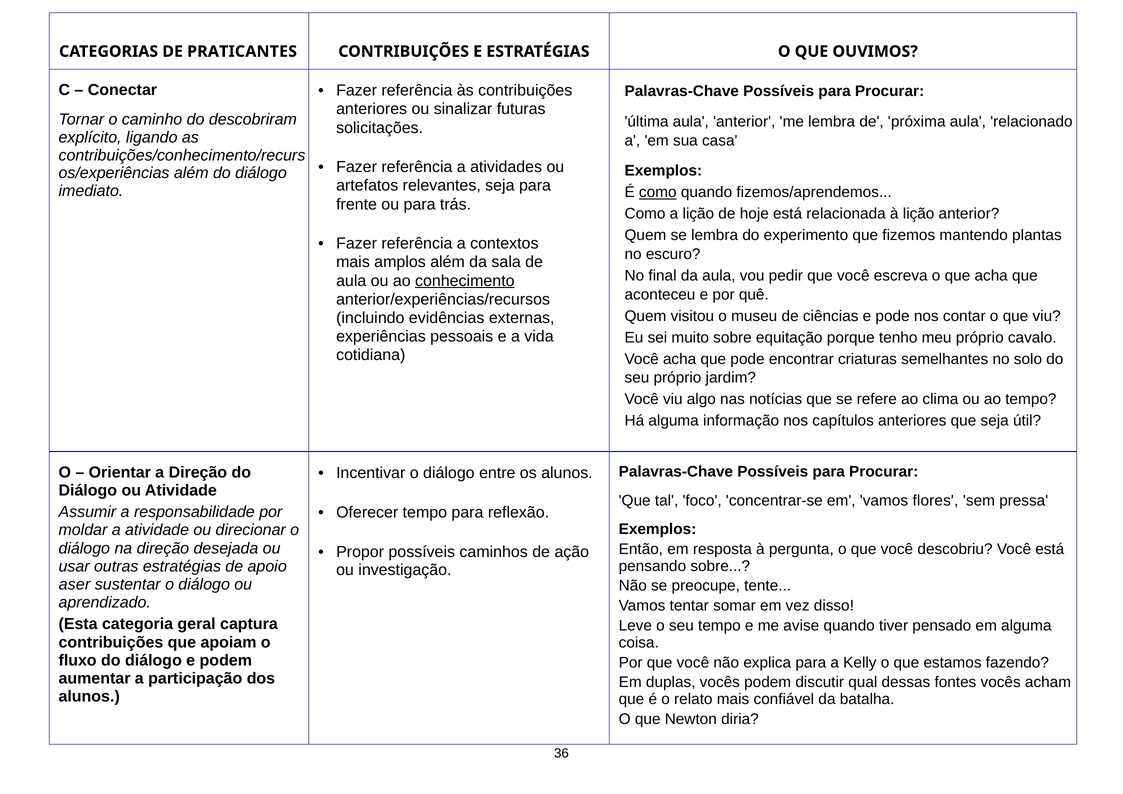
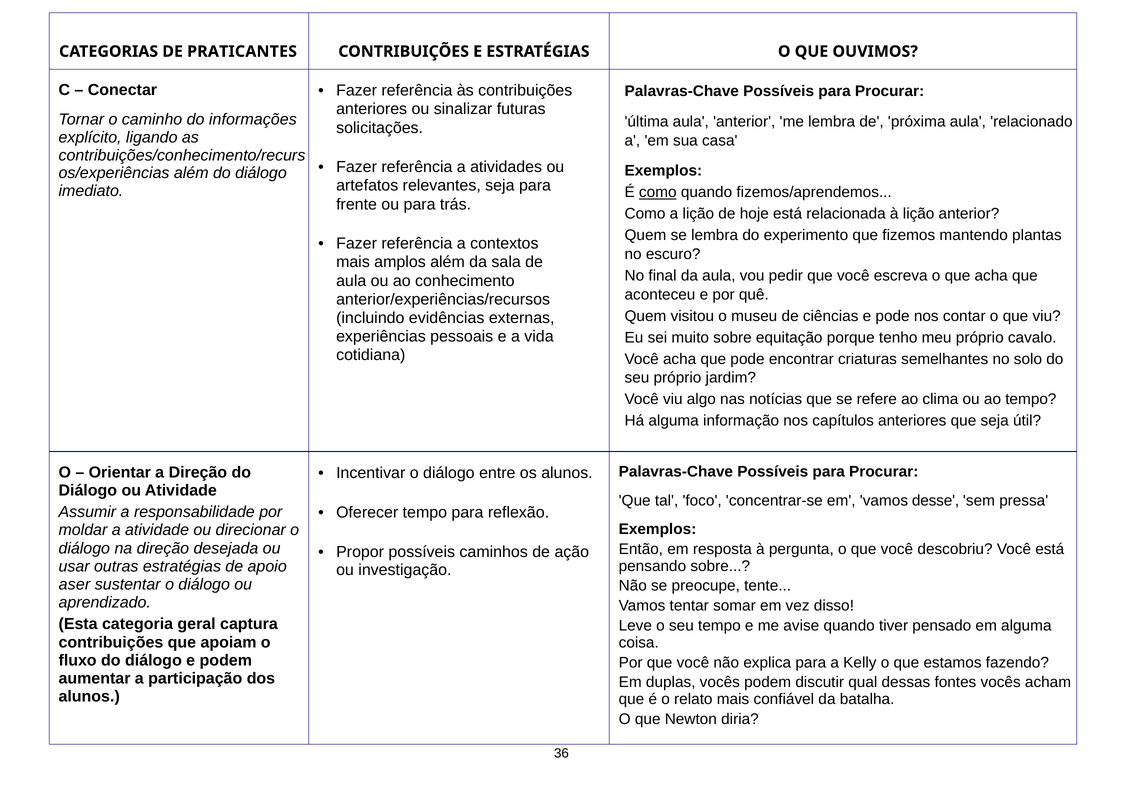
descobriram: descobriram -> informações (253, 119)
conhecimento underline: present -> none (465, 281)
flores: flores -> desse (936, 501)
